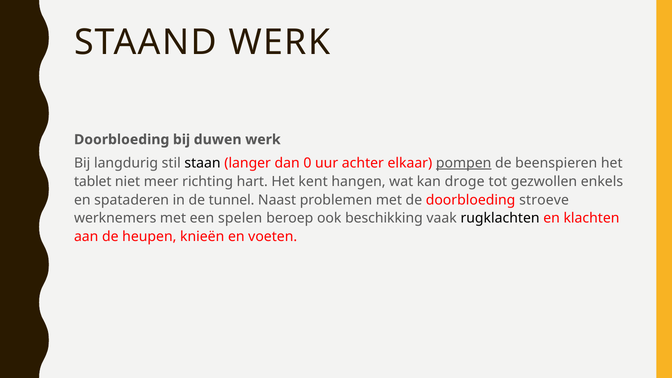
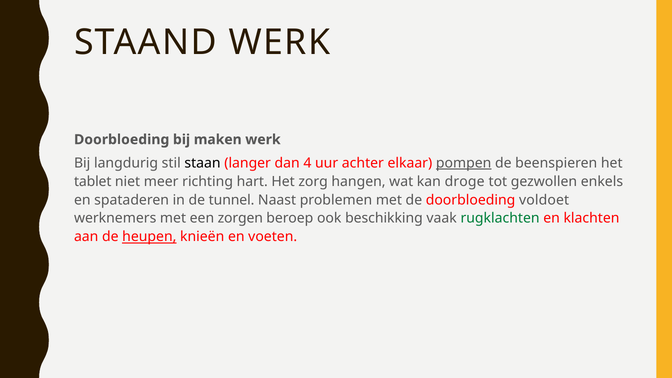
duwen: duwen -> maken (218, 140)
0: 0 -> 4 (307, 163)
kent: kent -> zorg (313, 181)
stroeve: stroeve -> voldoet (544, 200)
spelen: spelen -> zorgen (240, 218)
rugklachten colour: black -> green (500, 218)
heupen underline: none -> present (149, 237)
